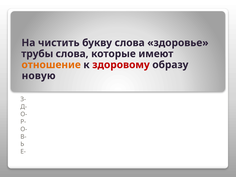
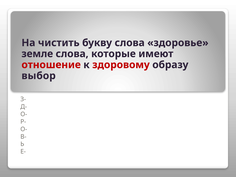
трубы: трубы -> земле (37, 54)
отношение colour: orange -> red (51, 65)
новую: новую -> выбор (39, 76)
